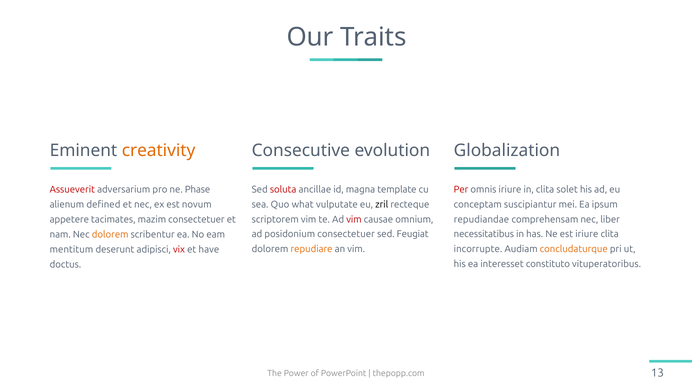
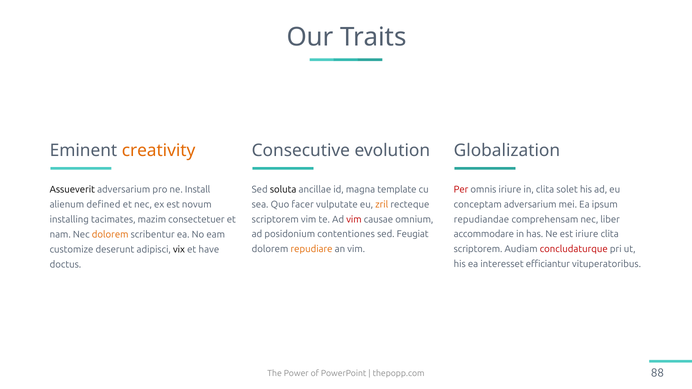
Assueverit colour: red -> black (72, 189)
Phase: Phase -> Install (198, 189)
soluta colour: red -> black (283, 189)
what: what -> facer (303, 204)
zril colour: black -> orange (382, 204)
conceptam suscipiantur: suscipiantur -> adversarium (530, 204)
appetere: appetere -> installing (69, 219)
posidonium consectetuer: consectetuer -> contentiones (346, 234)
necessitatibus: necessitatibus -> accommodare (484, 234)
incorrupte: incorrupte -> scriptorem (478, 249)
concludaturque colour: orange -> red (574, 249)
mentitum: mentitum -> customize (72, 250)
vix colour: red -> black (179, 250)
constituto: constituto -> efficiantur (548, 264)
13: 13 -> 88 (657, 373)
